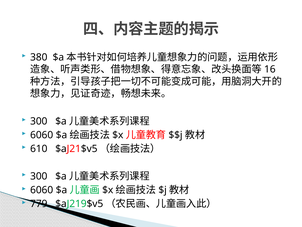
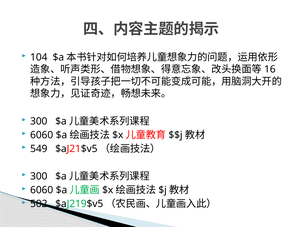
380: 380 -> 104 (39, 57)
610: 610 -> 549 (39, 148)
779: 779 -> 502 (39, 203)
